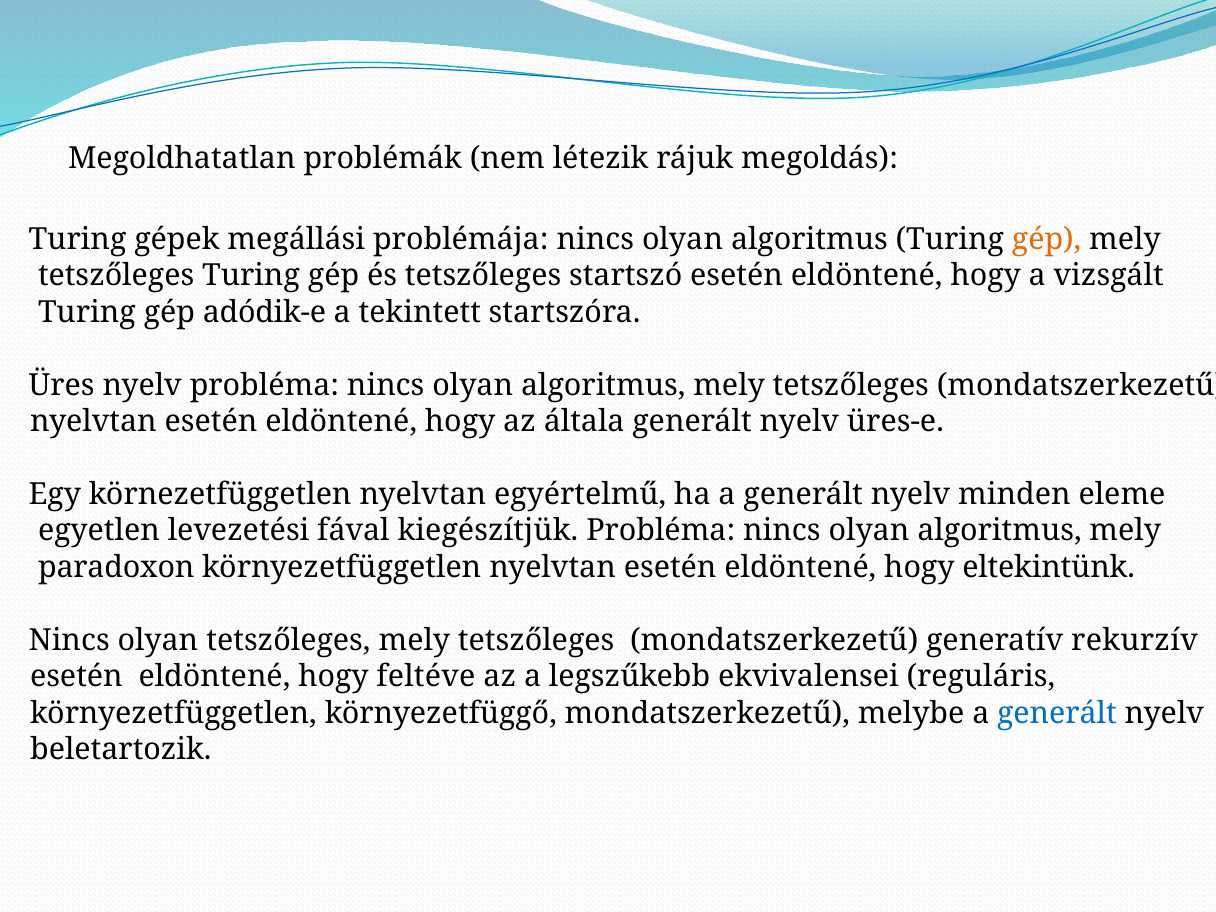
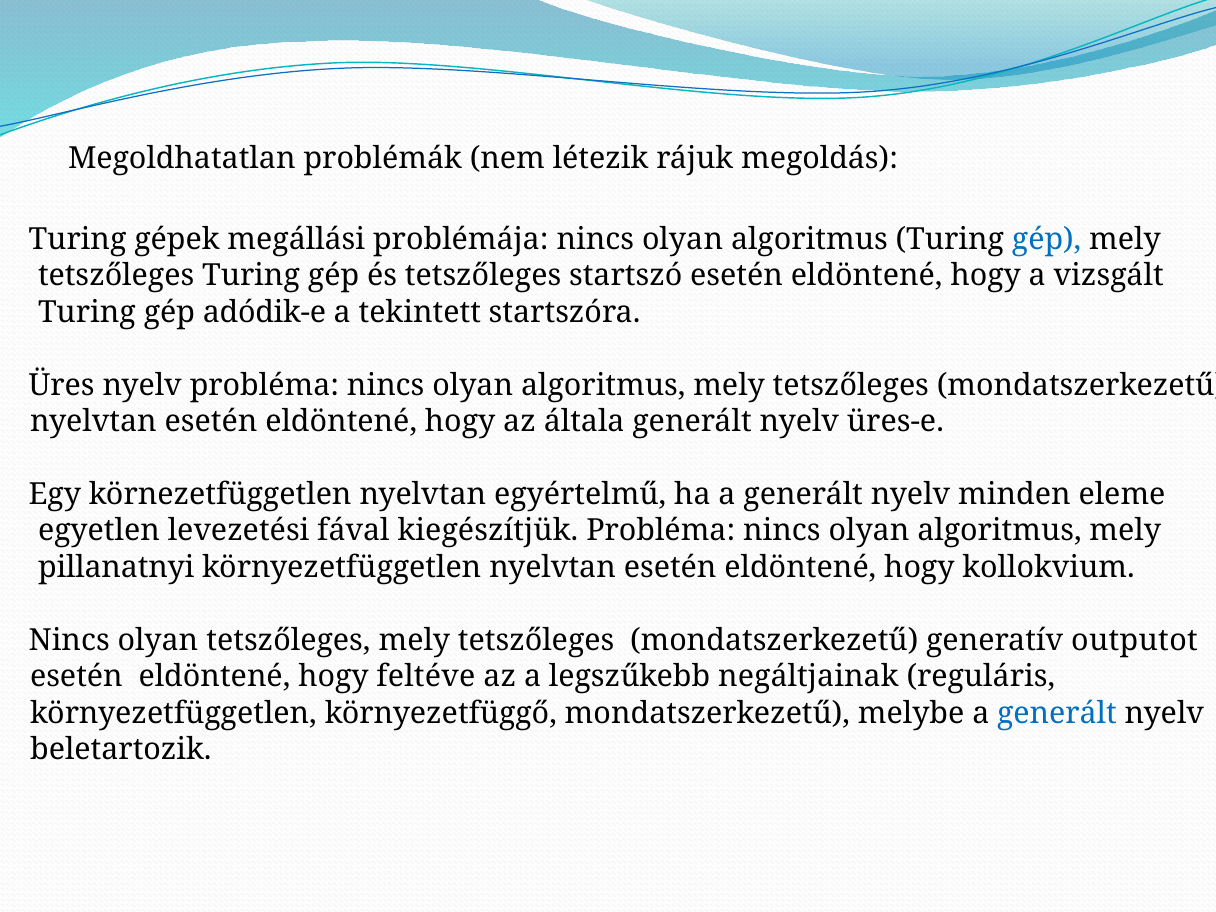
gép colour: orange -> blue (1047, 239)
paradoxon: paradoxon -> pillanatnyi (116, 567)
eltekintünk: eltekintünk -> kollokvium (1049, 567)
rekurzív: rekurzív -> outputot (1135, 640)
ekvivalensei: ekvivalensei -> negáltjainak (808, 677)
